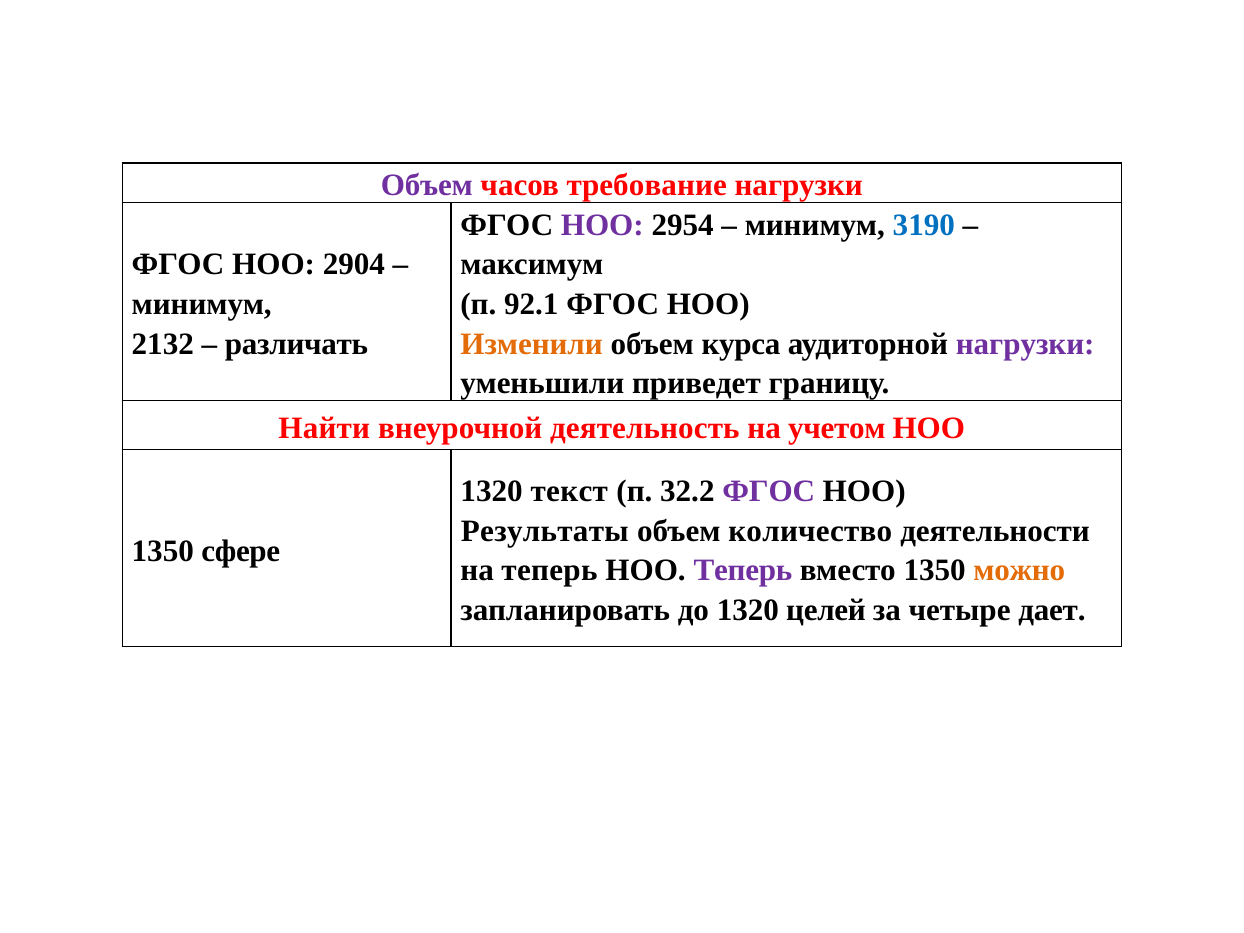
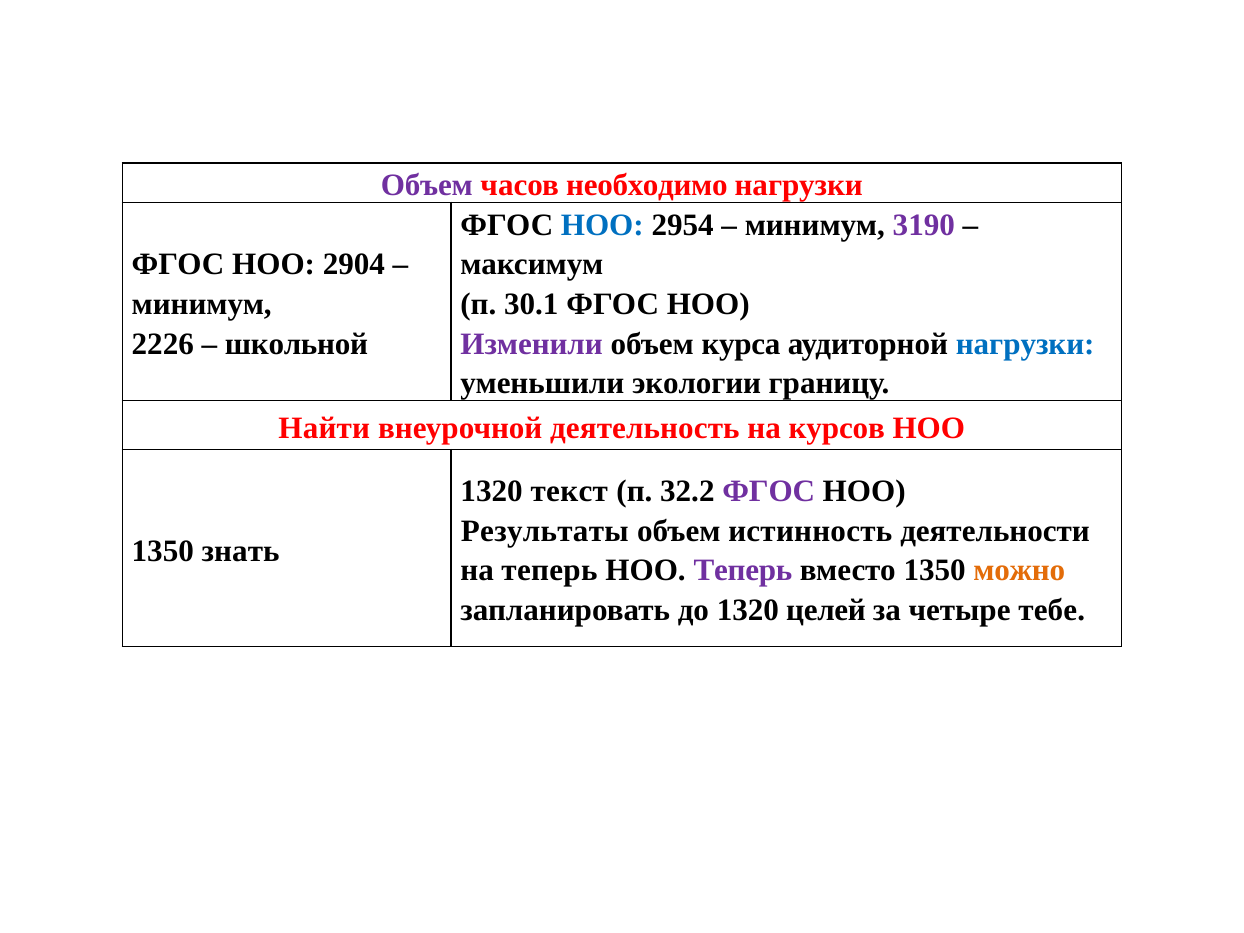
требование: требование -> необходимо (647, 185)
НОО colour: purple -> blue (602, 225)
3190 colour: blue -> purple (924, 225)
92.1: 92.1 -> 30.1 (531, 304)
2132: 2132 -> 2226 (163, 344)
различать: различать -> школьной (296, 344)
Изменили colour: orange -> purple (532, 344)
нагрузки colour: purple -> blue (1025, 344)
приведет: приведет -> экологии (697, 383)
учетом: учетом -> курсов (837, 428)
количество: количество -> истинность (810, 531)
сфере: сфере -> знать (241, 551)
дает: дает -> тебе (1052, 610)
